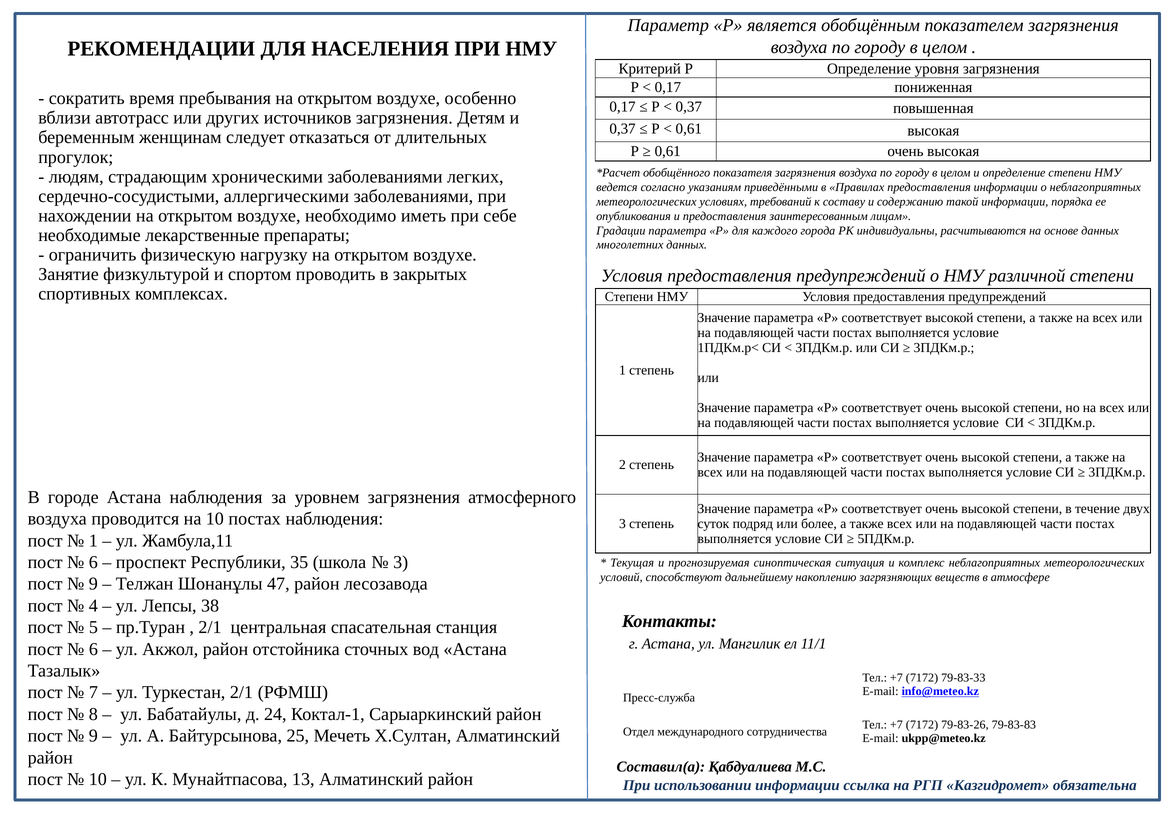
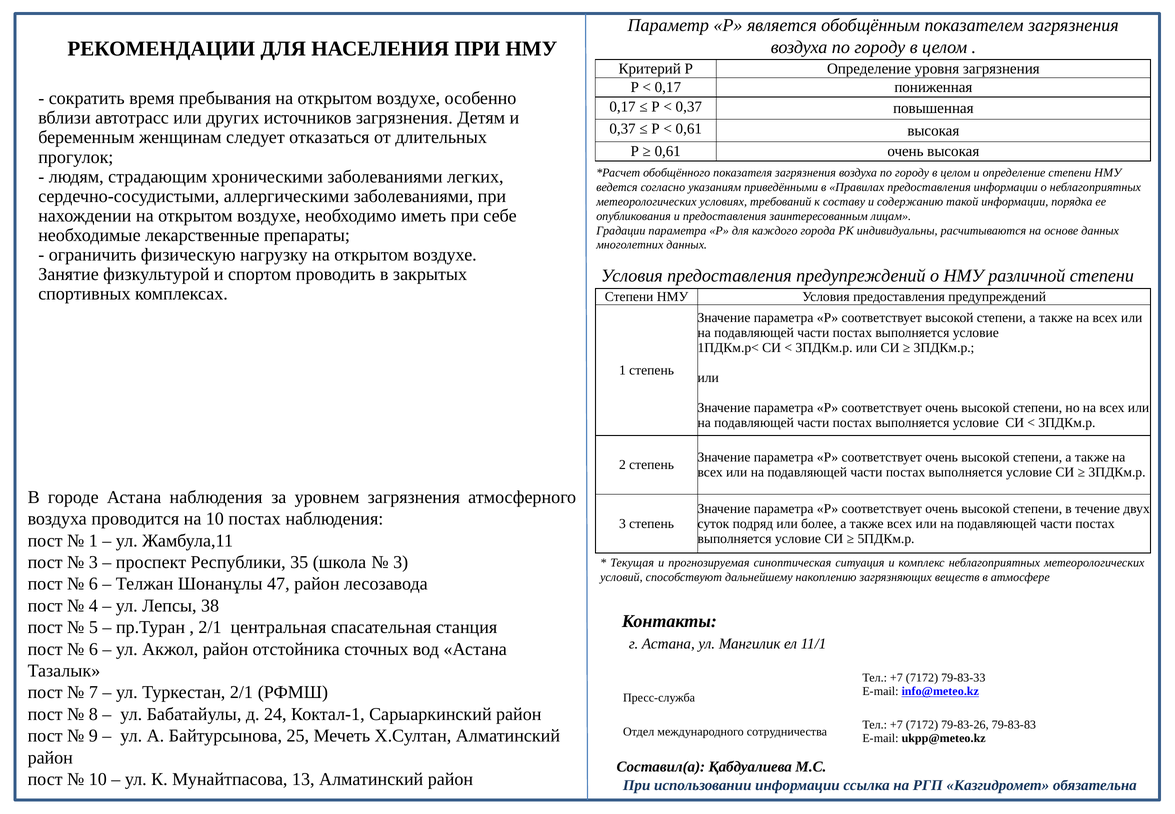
6: 6 -> 3 (93, 562)
9: 9 -> 6 (93, 584)
